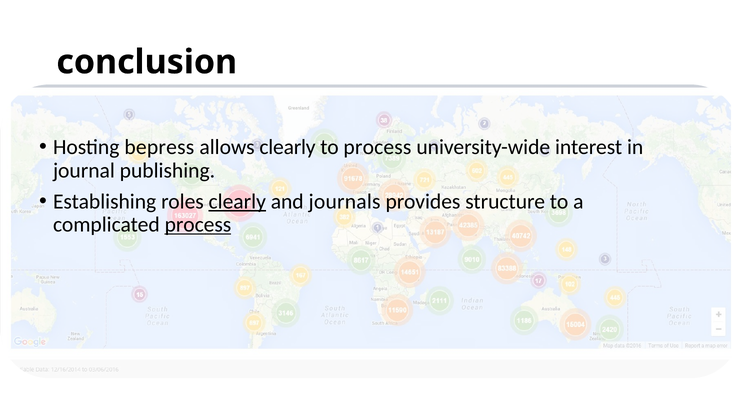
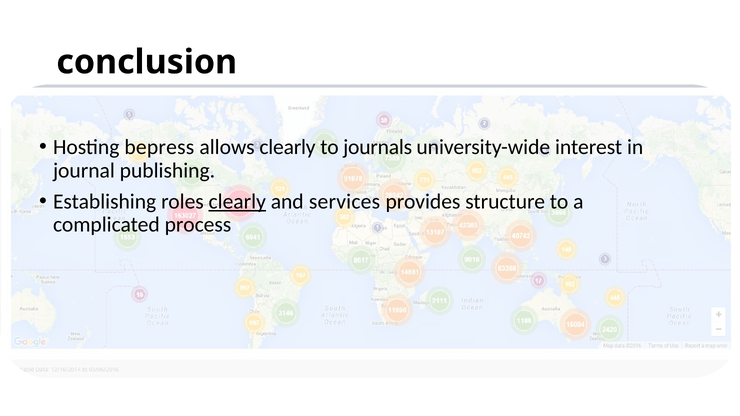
to process: process -> journals (378, 147)
journals: journals -> services (345, 202)
process underline: present -> none (198, 225)
